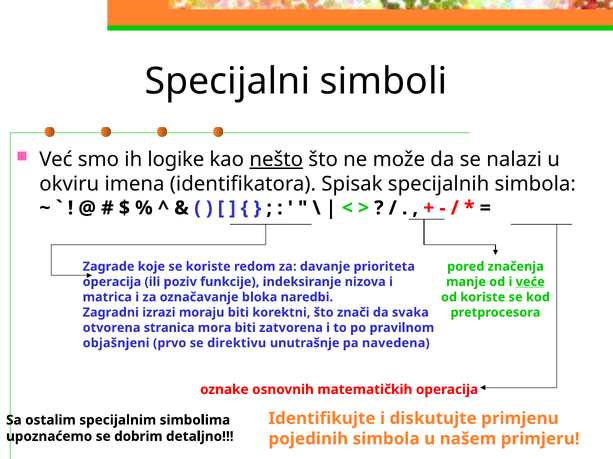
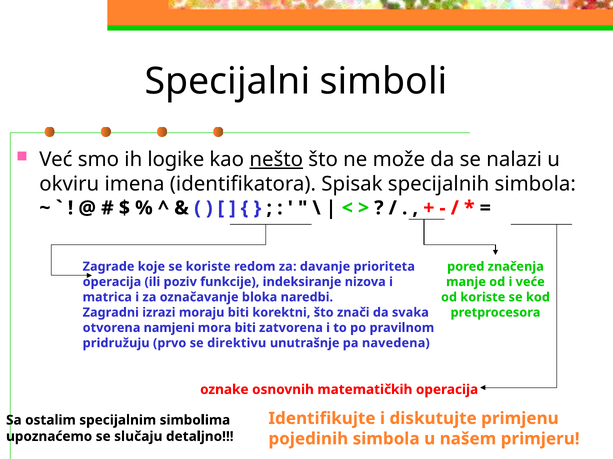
veće underline: present -> none (530, 282)
stranica: stranica -> namjeni (169, 328)
objašnjeni: objašnjeni -> pridružuju (116, 344)
dobrim: dobrim -> slučaju (138, 437)
